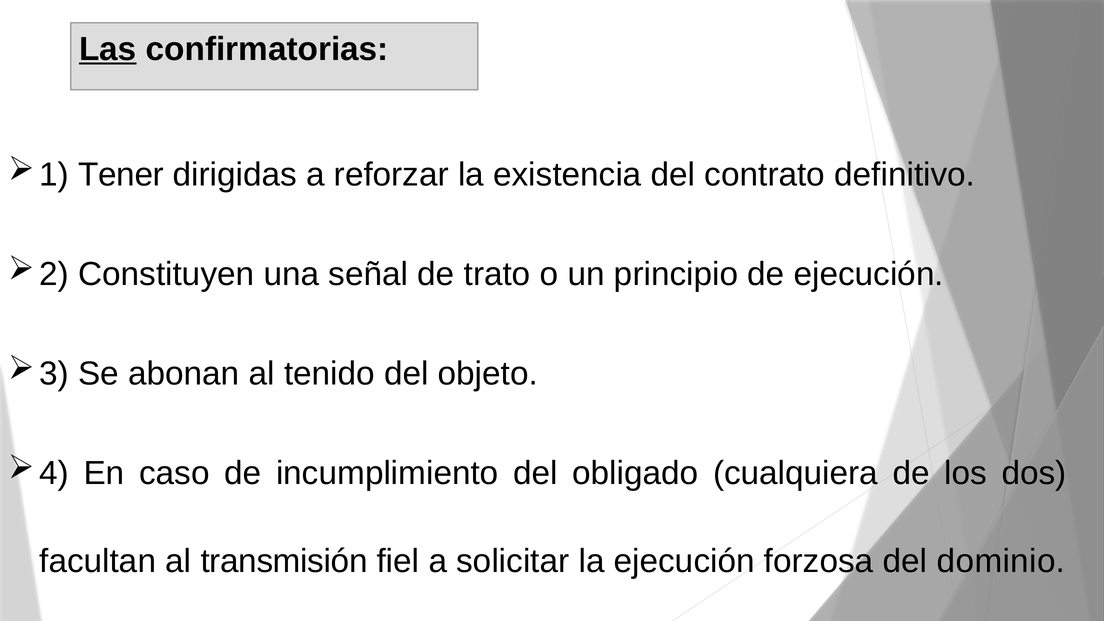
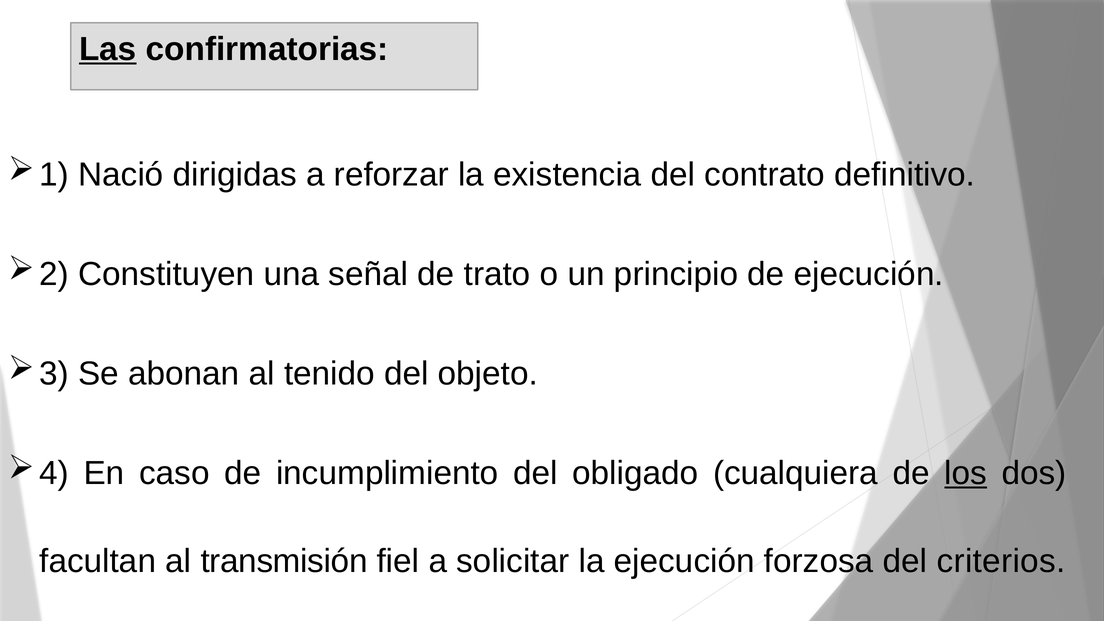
Tener: Tener -> Nació (121, 175)
los underline: none -> present (966, 473)
dominio: dominio -> criterios (1001, 561)
